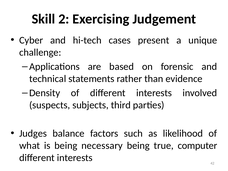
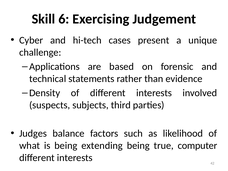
2: 2 -> 6 (64, 19)
necessary: necessary -> extending (102, 146)
